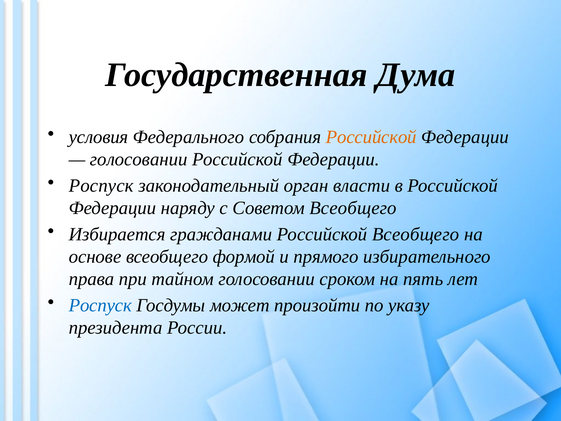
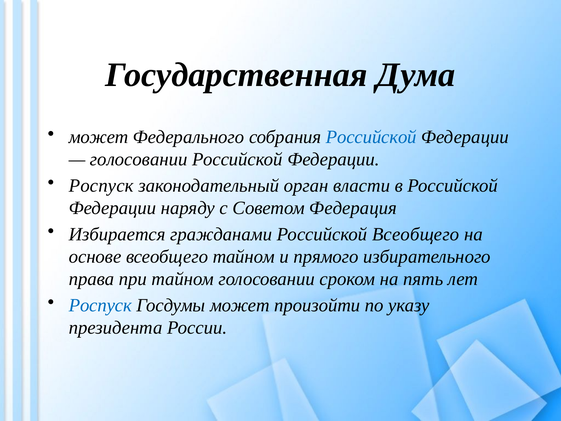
условия: условия -> может (99, 137)
Российской colour: orange -> blue (371, 137)
Советом Всеобщего: Всеобщего -> Федерация (353, 208)
всеобщего формой: формой -> тайном (244, 257)
